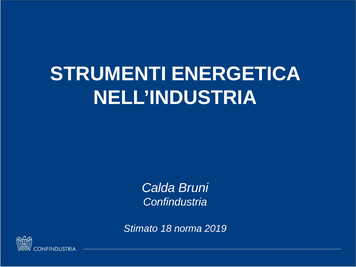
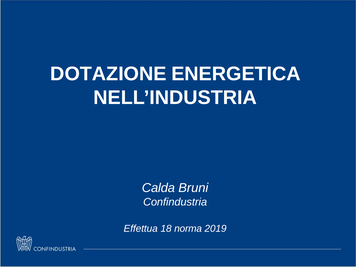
STRUMENTI: STRUMENTI -> DOTAZIONE (108, 74)
Stimato: Stimato -> Effettua (141, 229)
